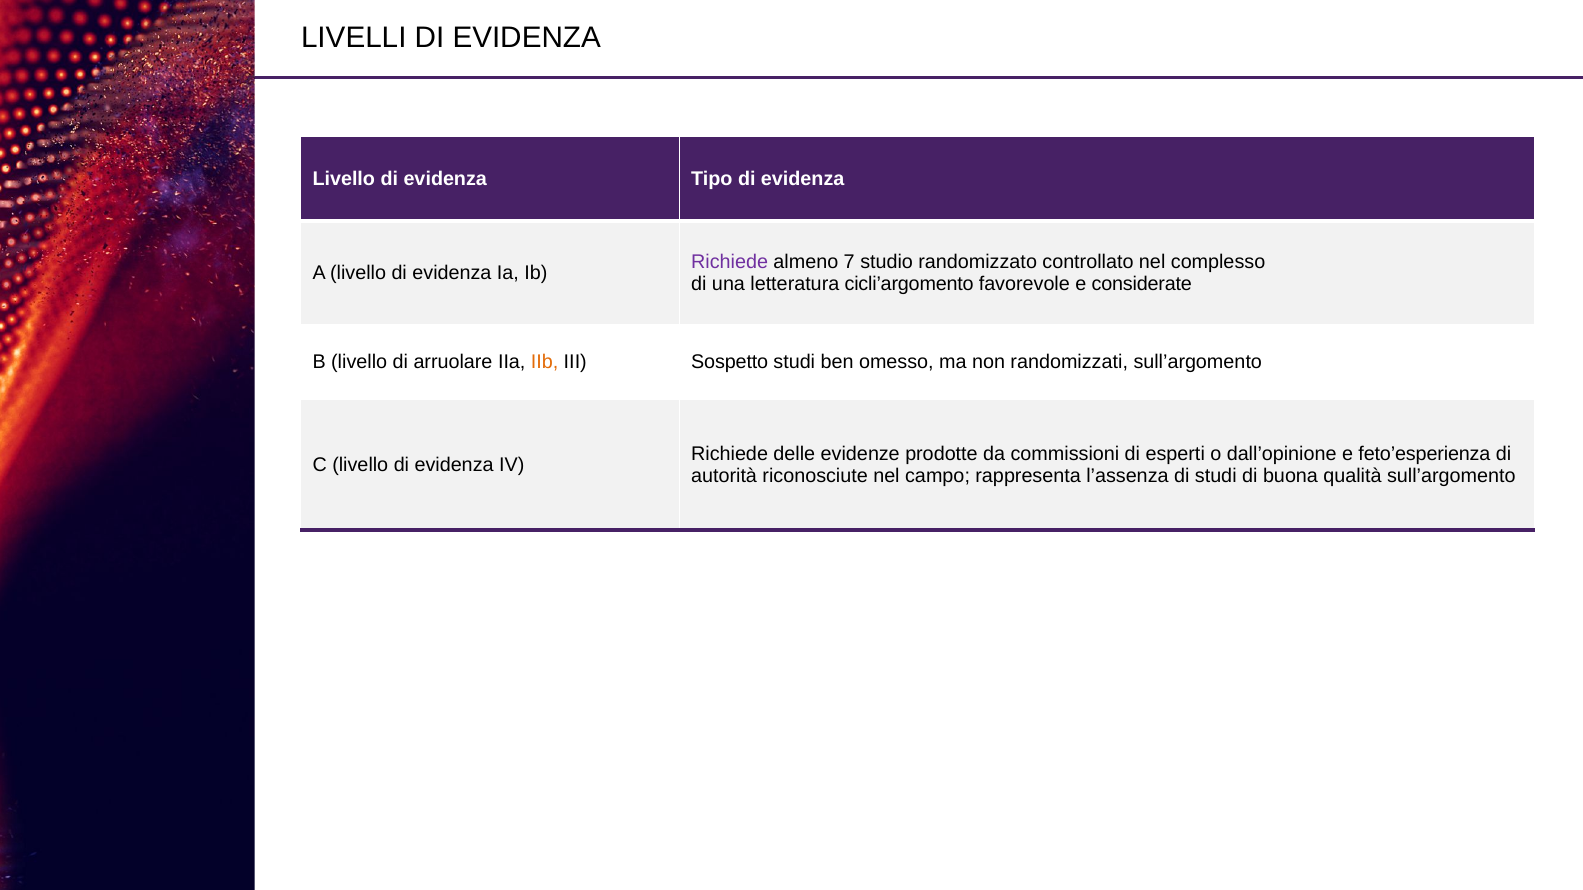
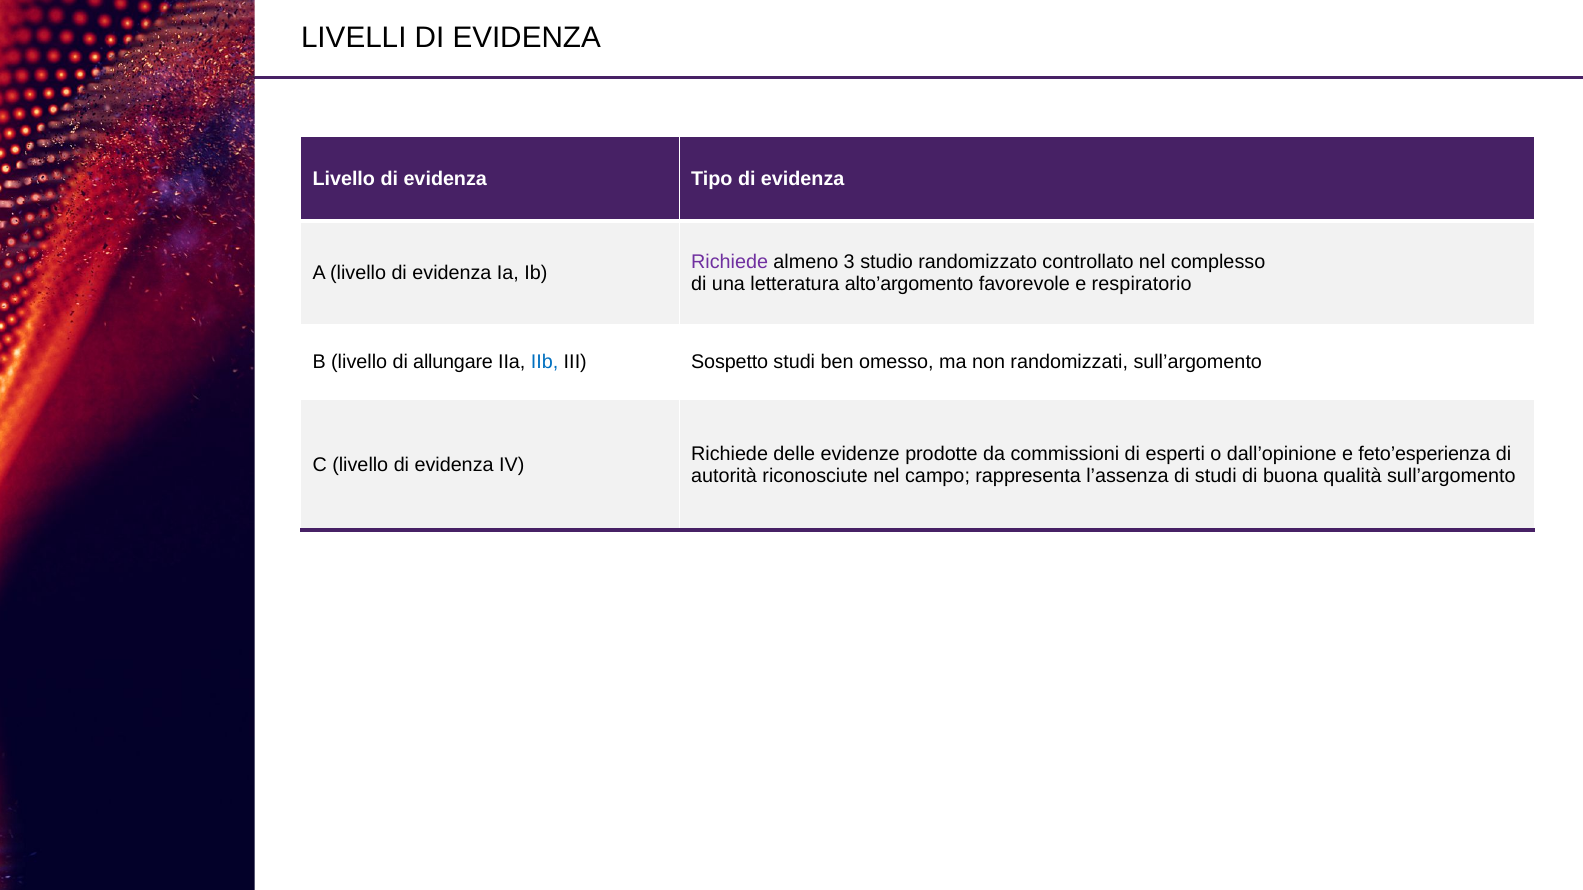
7: 7 -> 3 (849, 262)
cicli’argomento: cicli’argomento -> alto’argomento (909, 284)
considerate: considerate -> respiratorio (1142, 284)
arruolare: arruolare -> allungare (453, 362)
IIb colour: orange -> blue (545, 362)
